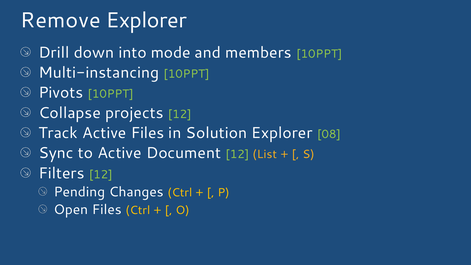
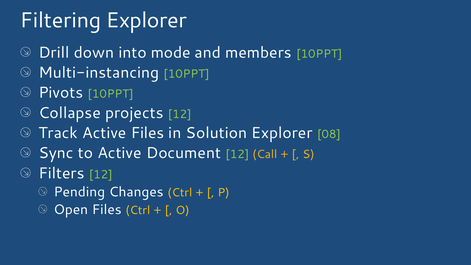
Remove: Remove -> Filtering (61, 20)
List: List -> Call (265, 154)
